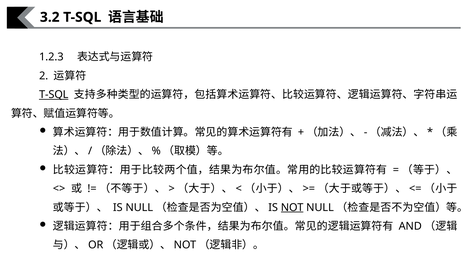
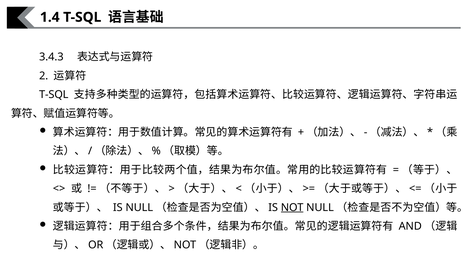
3.2: 3.2 -> 1.4 (50, 17)
1.2.3: 1.2.3 -> 3.4.3 (51, 57)
T-SQL underline: present -> none (54, 95)
